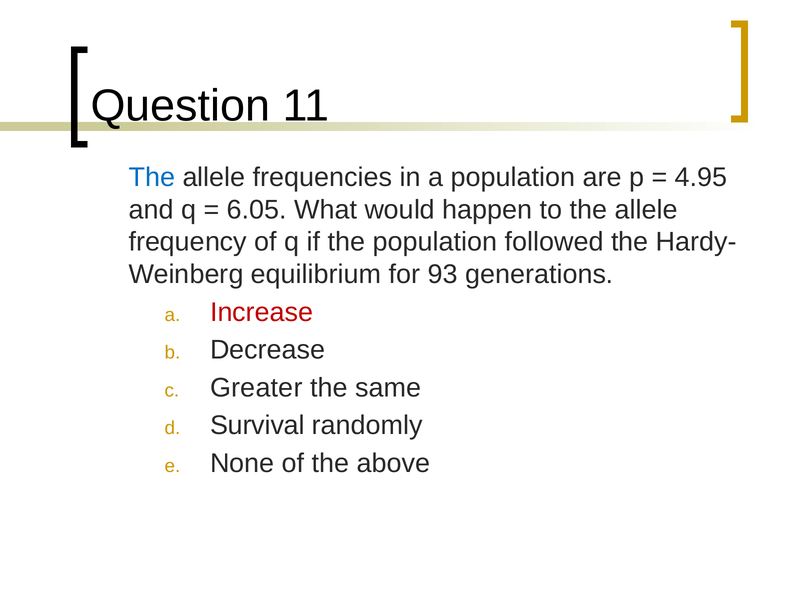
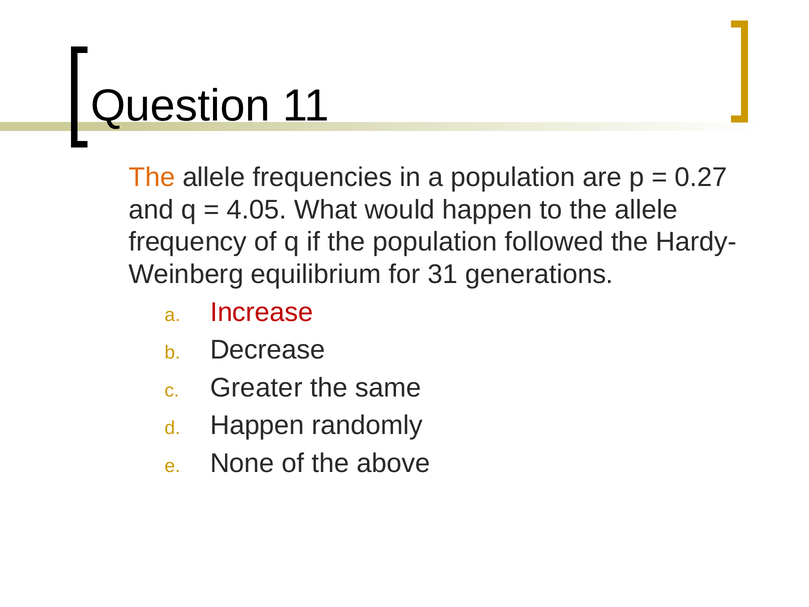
The colour: blue -> orange (152, 177)
4.95: 4.95 -> 0.27 (701, 177)
6.05: 6.05 -> 4.05 (257, 210)
93: 93 -> 31 (443, 274)
Survival: Survival -> Happen (257, 425)
